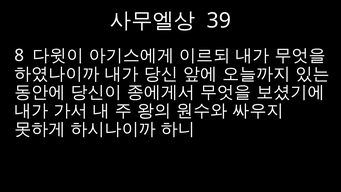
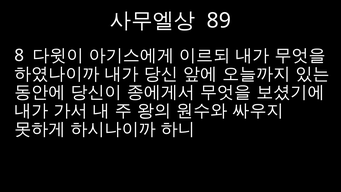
39: 39 -> 89 (219, 21)
